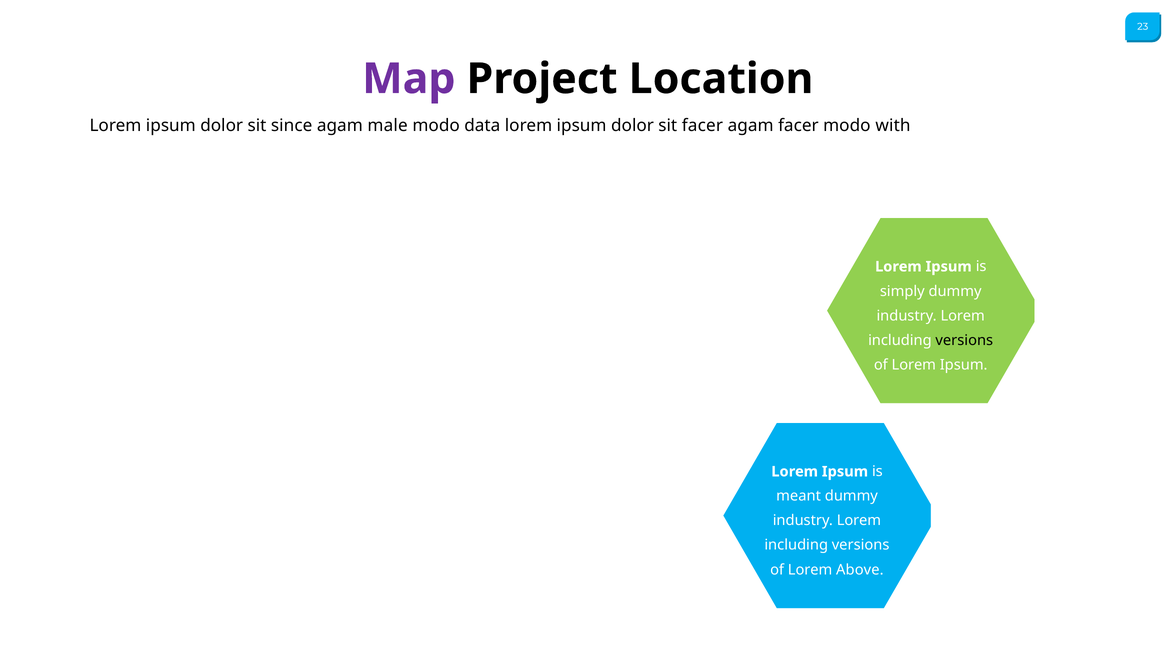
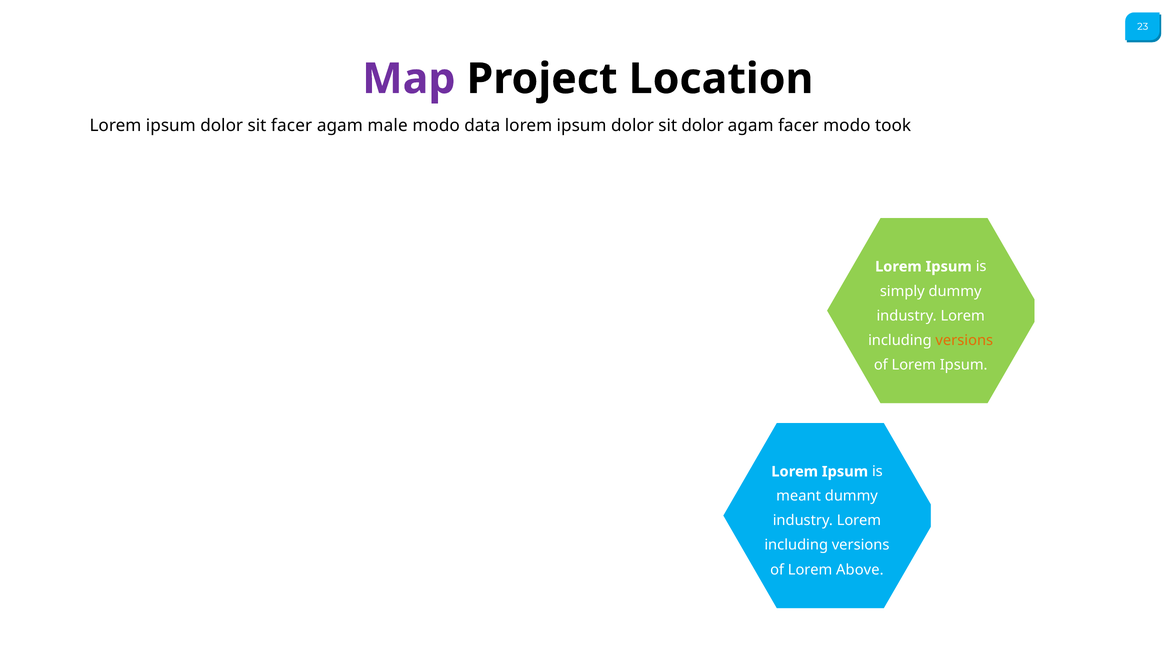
sit since: since -> facer (292, 125)
sit facer: facer -> dolor (703, 125)
with: with -> took (893, 125)
versions colour: black -> orange (964, 340)
